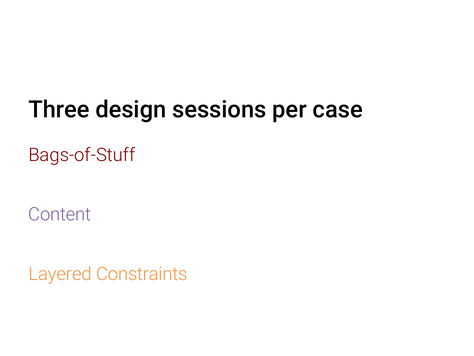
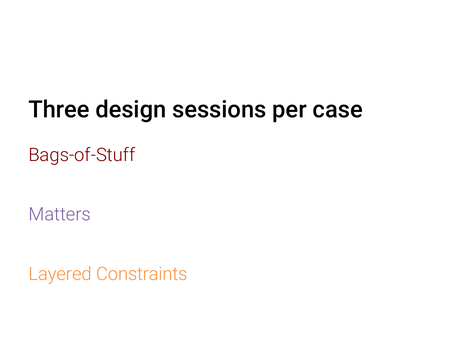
Content: Content -> Matters (60, 214)
